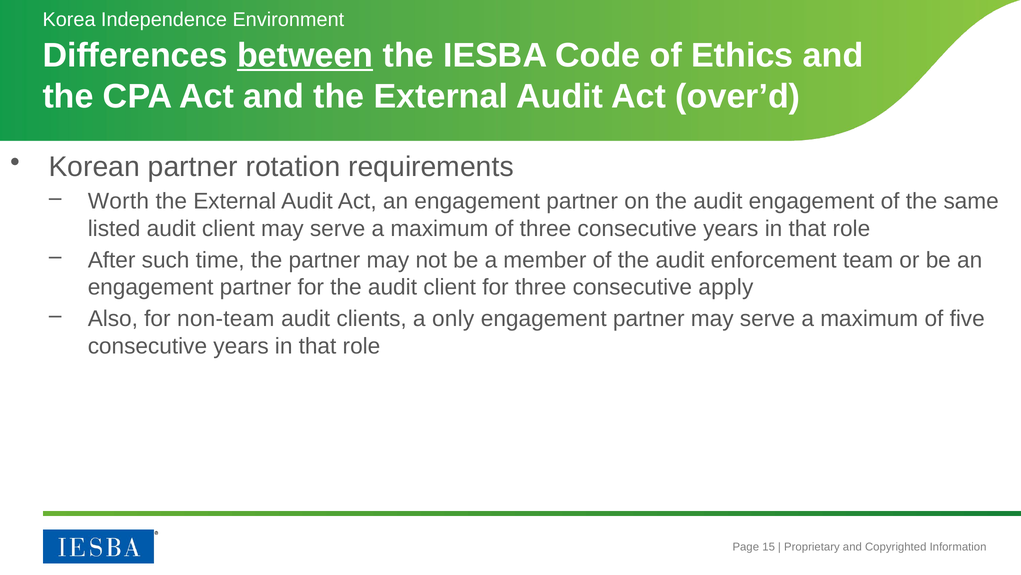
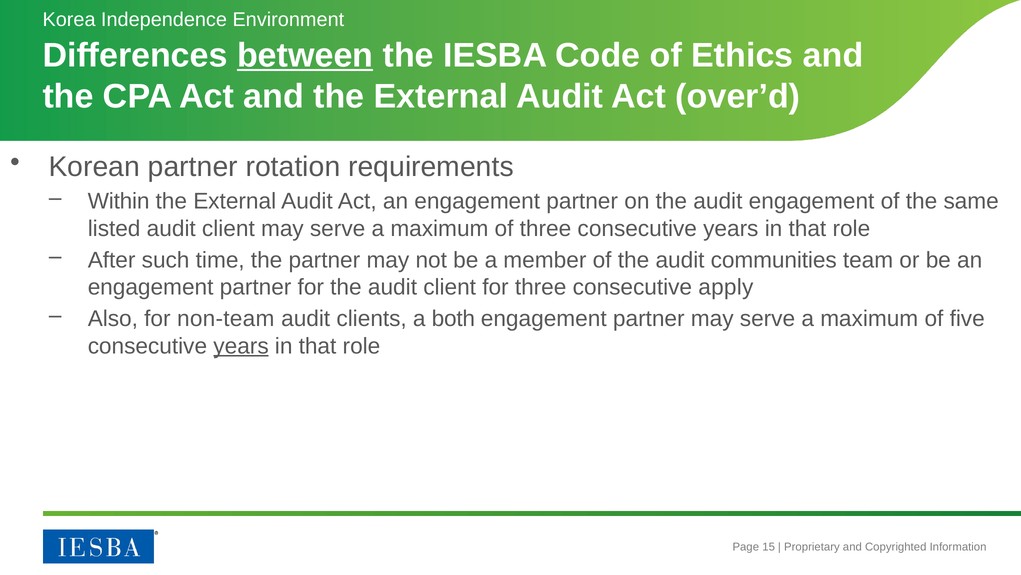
Worth: Worth -> Within (119, 201)
enforcement: enforcement -> communities (774, 260)
only: only -> both (453, 318)
years underline: none -> present (241, 346)
